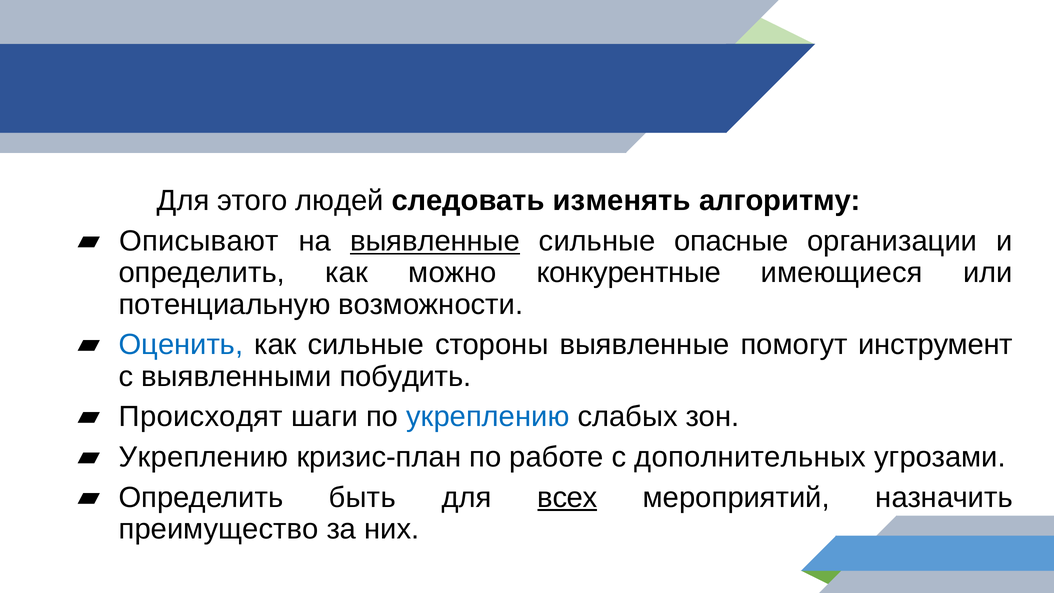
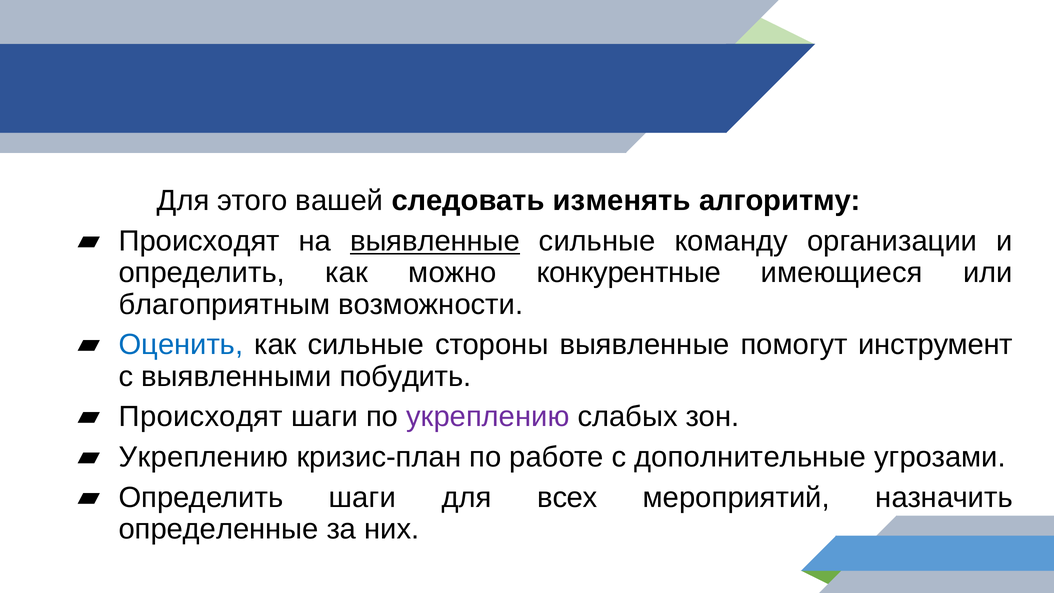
людей: людей -> вашей (339, 201)
Описывают: Описывают -> Происходят (199, 241)
опасные: опасные -> команду (731, 241)
потенциальную: потенциальную -> благоприятным (225, 304)
укреплению colour: blue -> purple (488, 417)
дополнительных: дополнительных -> дополнительные (750, 457)
Определить быть: быть -> шаги (362, 497)
всех underline: present -> none (567, 497)
преимущество: преимущество -> определенные (219, 529)
